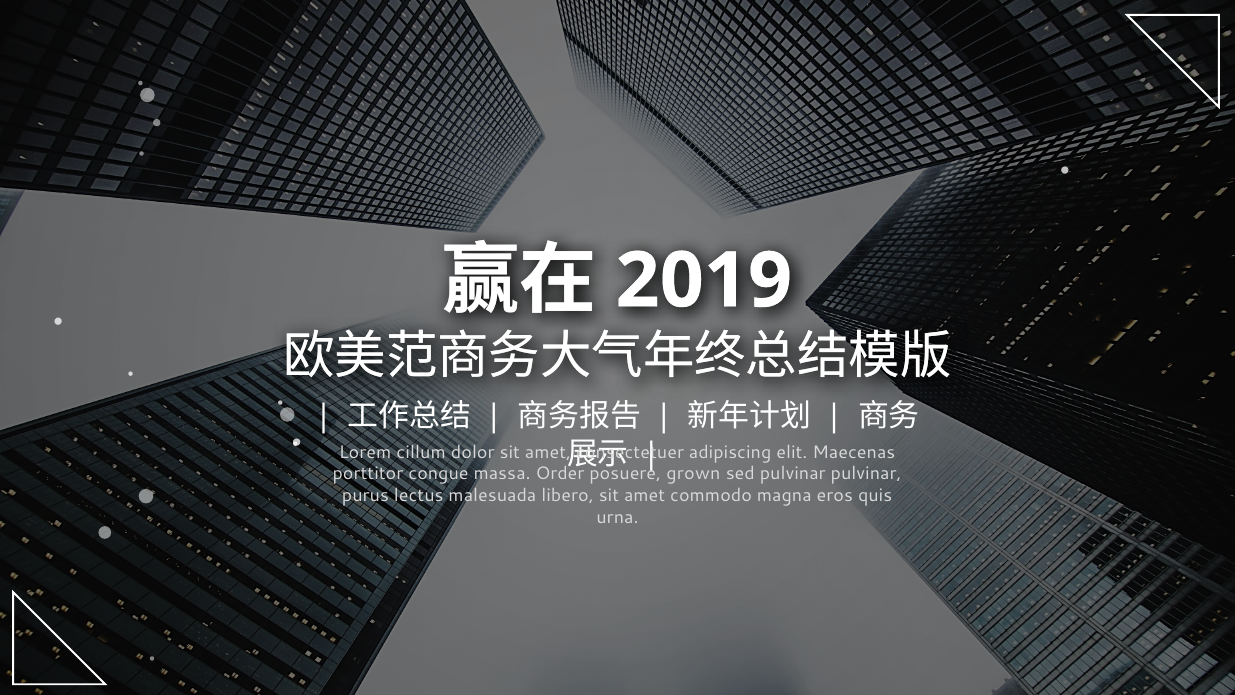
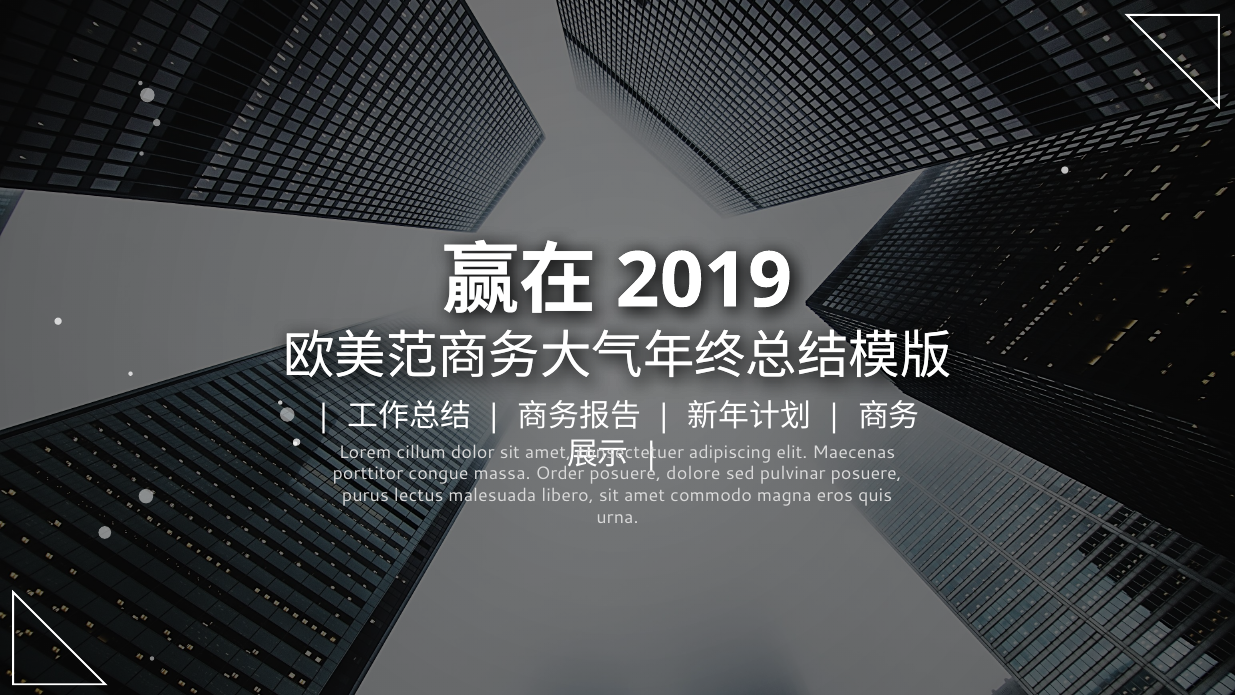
grown: grown -> dolore (693, 474)
pulvinar pulvinar: pulvinar -> posuere (866, 474)
